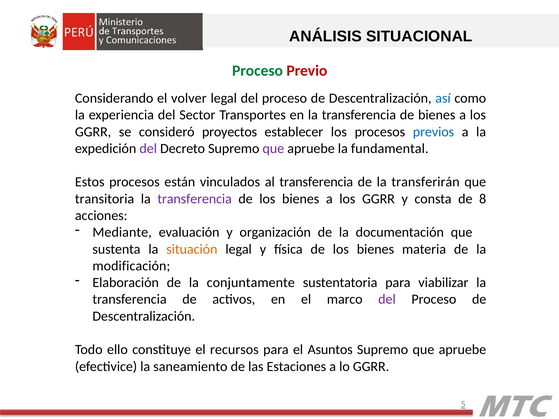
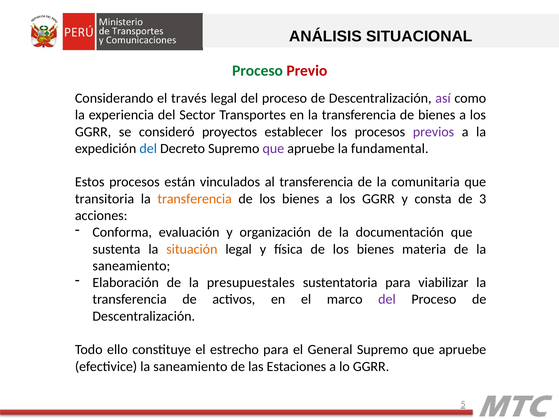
volver: volver -> través (189, 98)
así colour: blue -> purple (443, 98)
previos colour: blue -> purple (433, 132)
del colour: purple -> blue (148, 149)
transferirán: transferirán -> comunitaria (426, 182)
transferencia colour: purple -> orange (195, 199)
8: 8 -> 3 (483, 199)
Mediante: Mediante -> Conforma (122, 232)
modificación: modificación -> saneamiento (131, 266)
conjuntamente: conjuntamente -> presupuestales (251, 283)
recursos: recursos -> estrecho (234, 350)
Asuntos: Asuntos -> General (330, 350)
